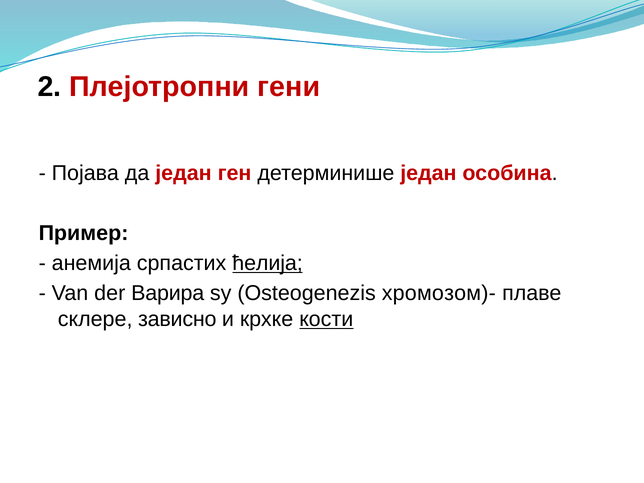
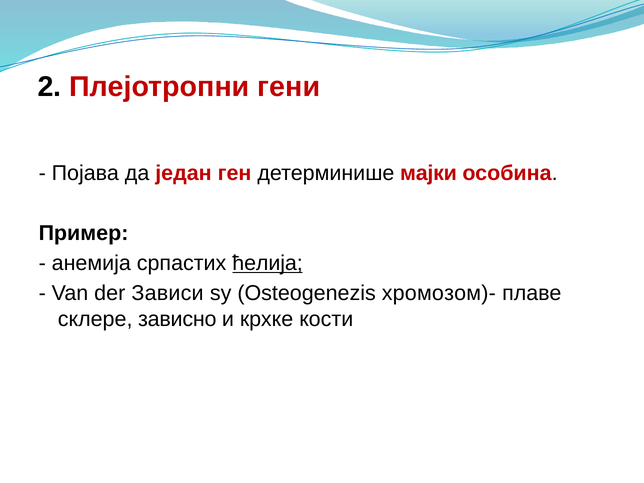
детерминише један: један -> мајки (429, 173)
Варира: Варира -> Зависи (168, 293)
кости underline: present -> none (326, 319)
